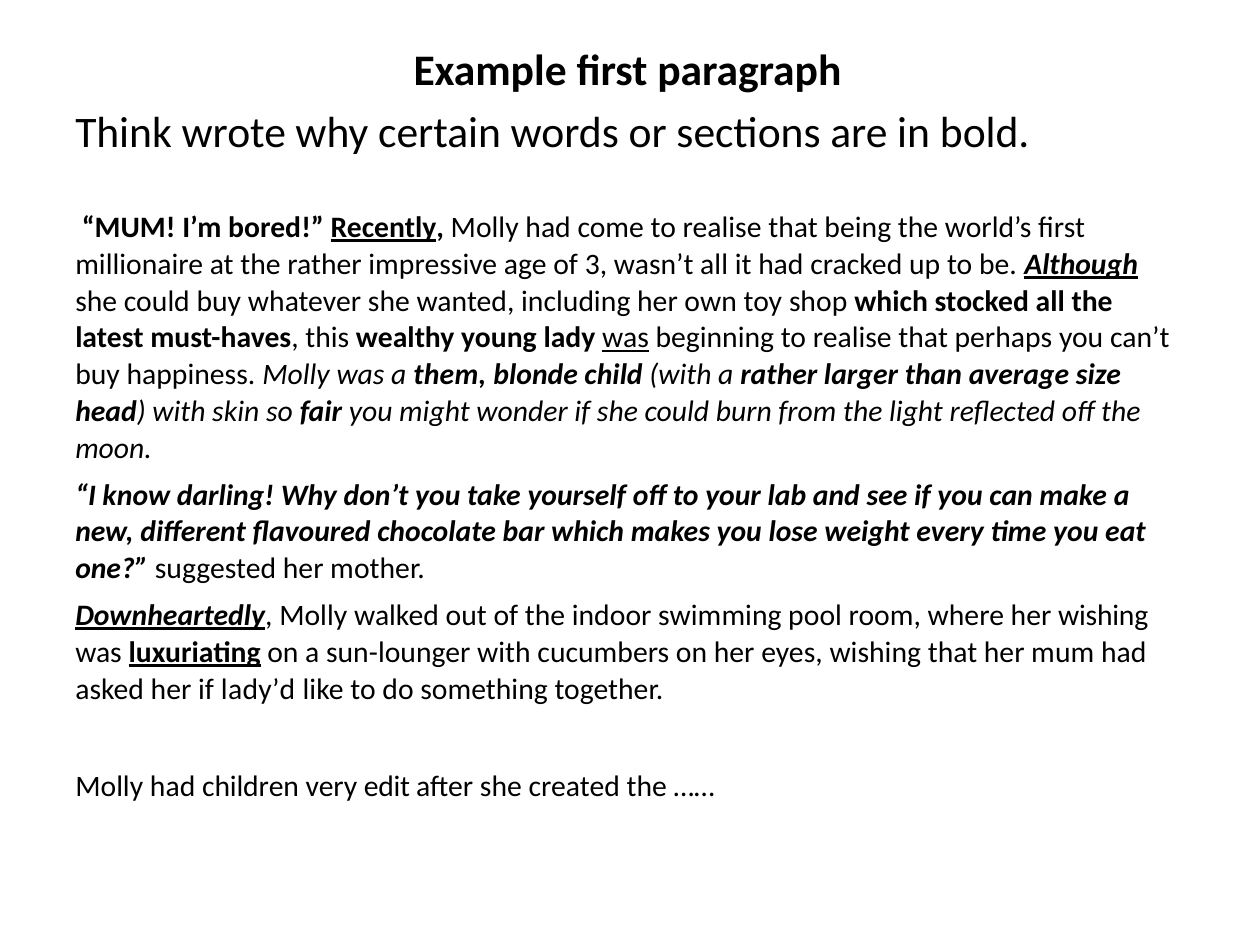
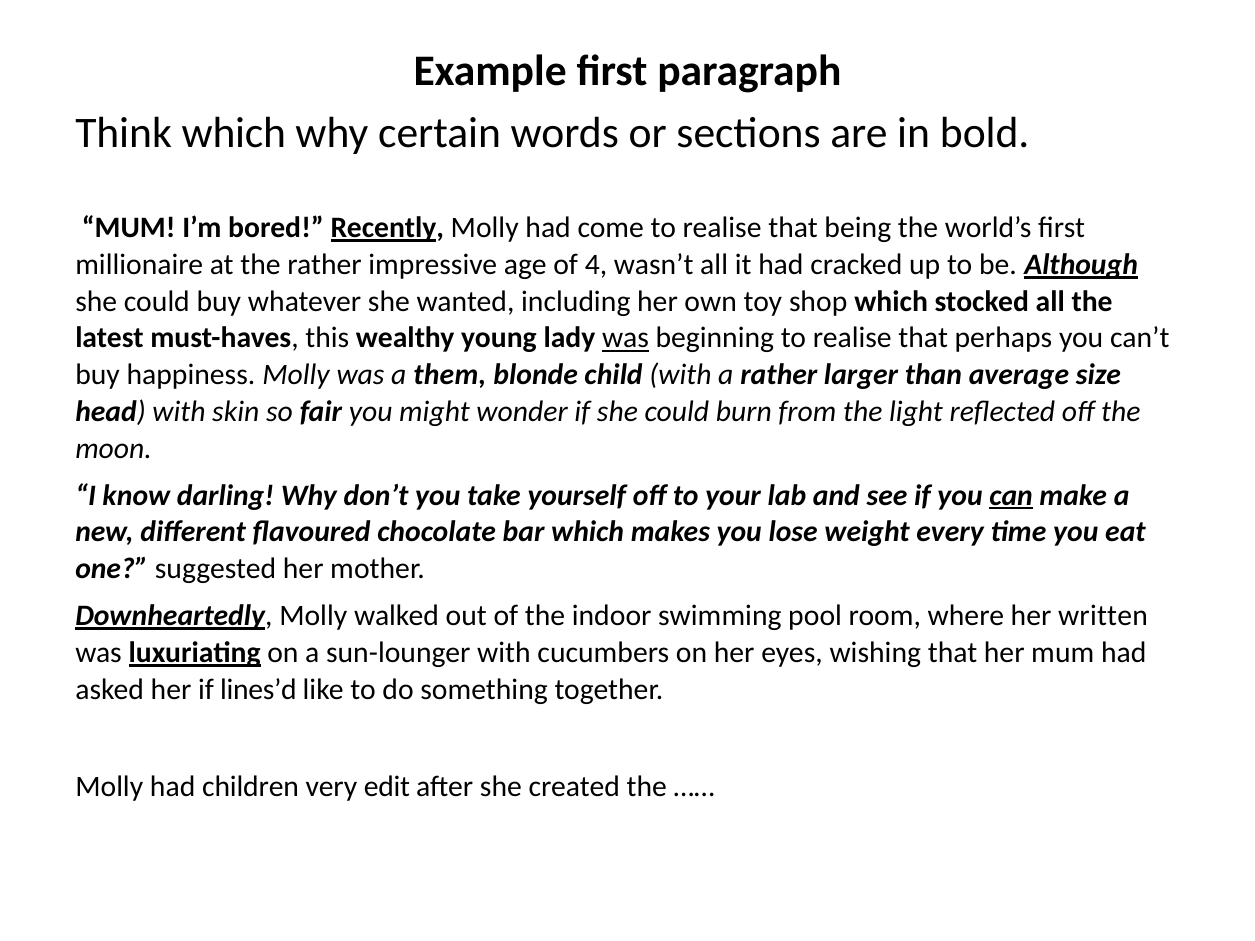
Think wrote: wrote -> which (234, 133)
3: 3 -> 4 (596, 265)
can underline: none -> present (1011, 495)
her wishing: wishing -> written (1103, 616)
lady’d: lady’d -> lines’d (258, 690)
